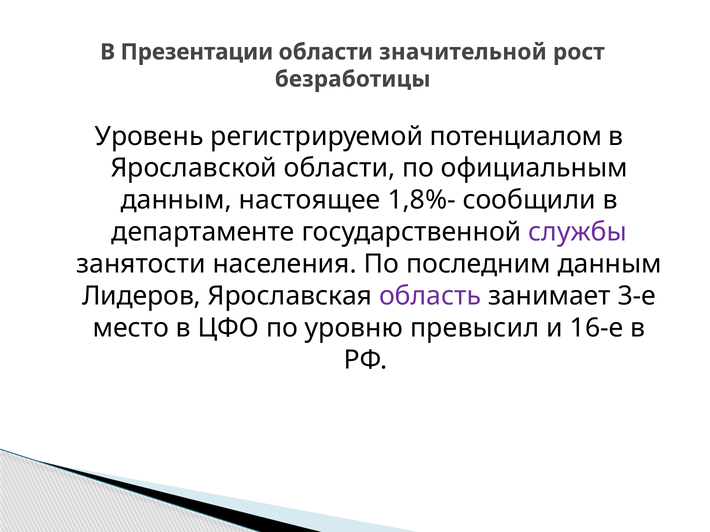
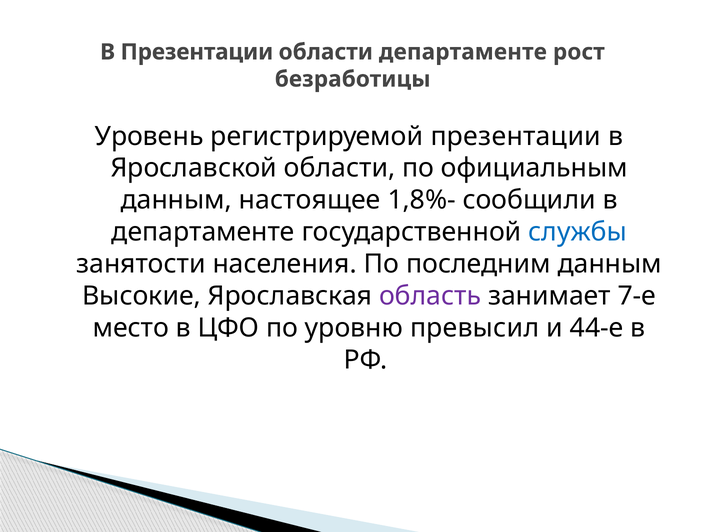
области значительной: значительной -> департаменте (463, 52)
регистрируемой потенциалом: потенциалом -> презентации (516, 136)
службы colour: purple -> blue (578, 232)
Лидеров: Лидеров -> Высокие (141, 296)
3-е: 3-е -> 7-е (637, 296)
16-е: 16-е -> 44-е (597, 328)
